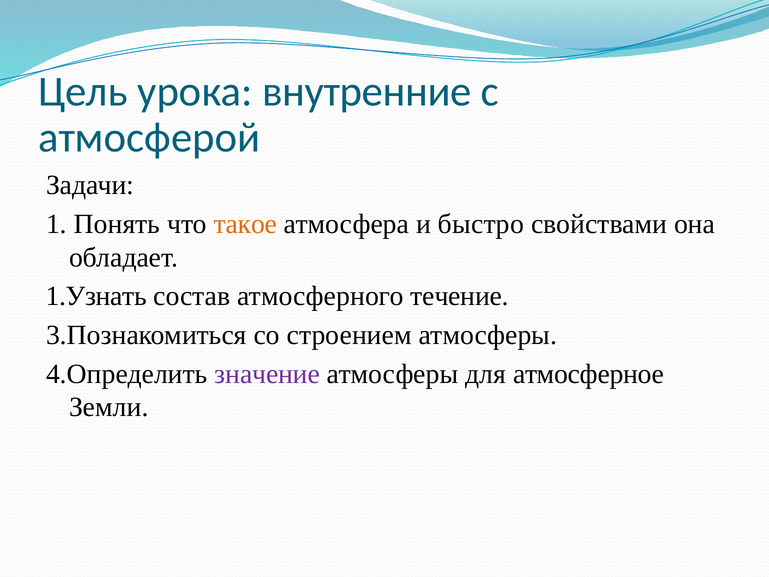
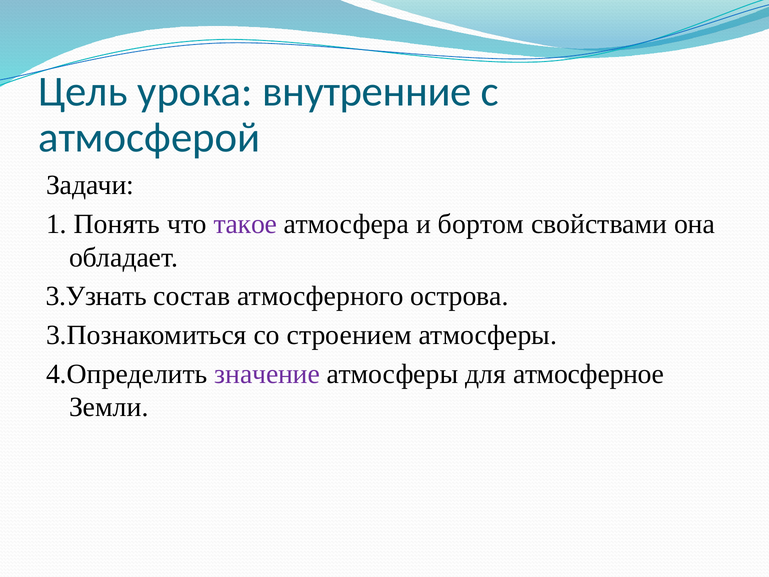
такое colour: orange -> purple (245, 224)
быстро: быстро -> бортом (481, 224)
1.Узнать: 1.Узнать -> 3.Узнать (96, 296)
течение: течение -> острова (460, 296)
